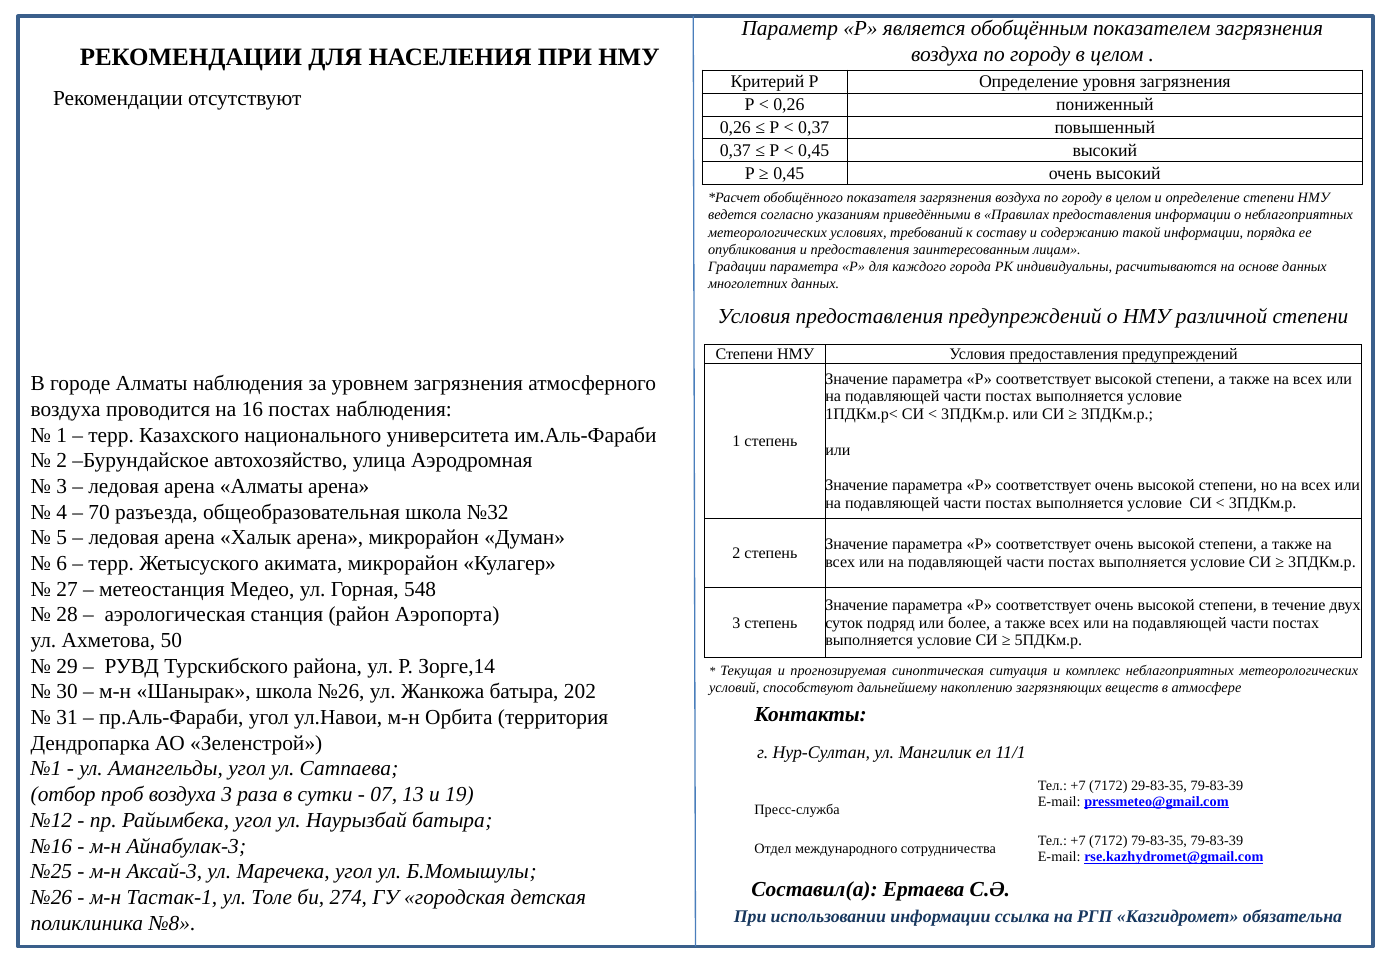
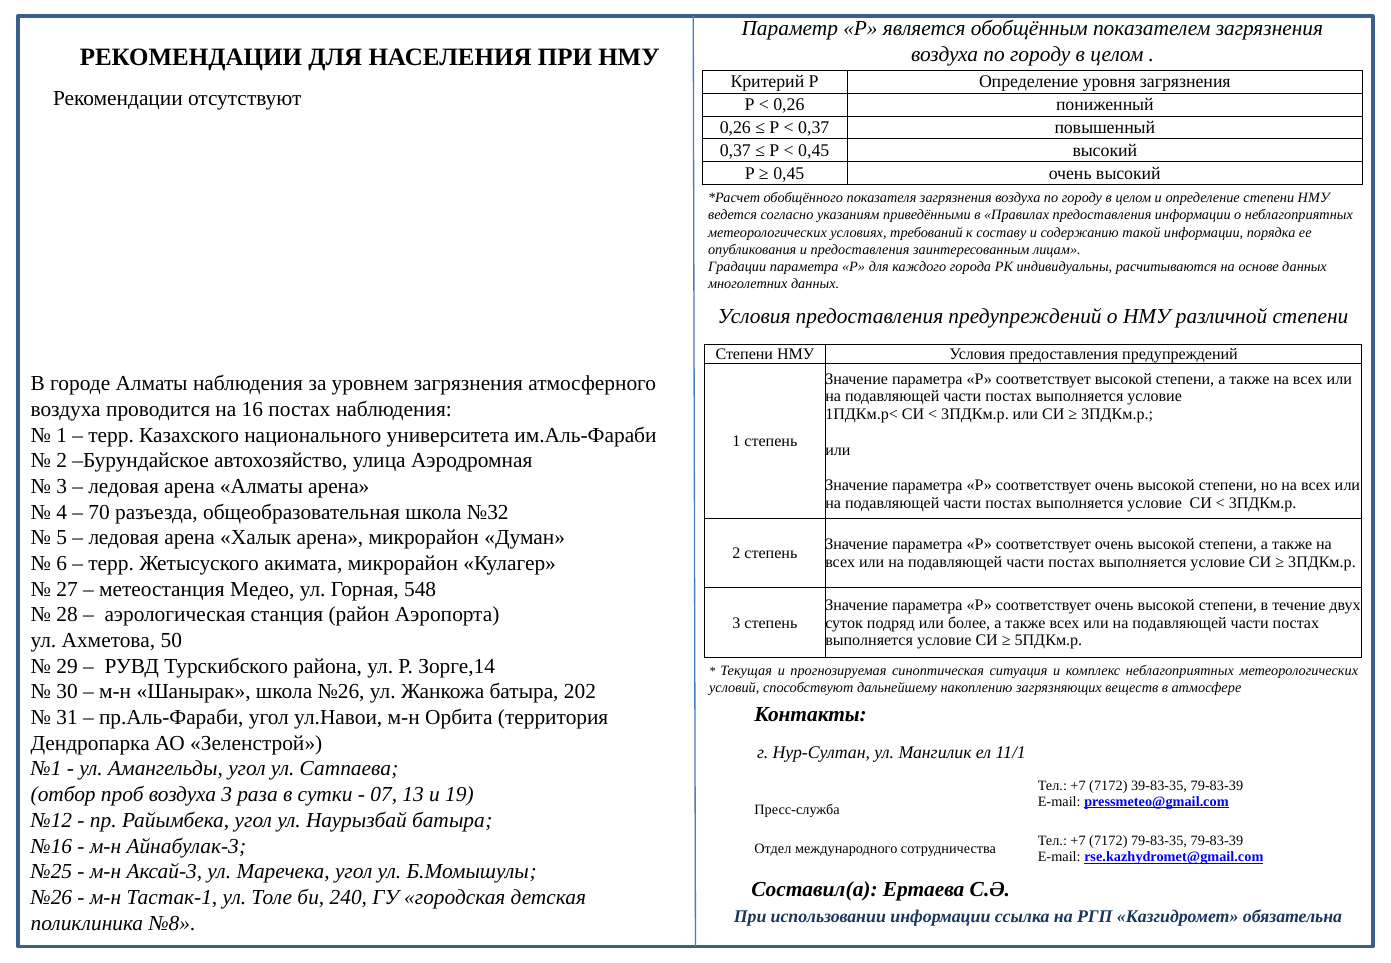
29-83-35: 29-83-35 -> 39-83-35 (1159, 786)
274: 274 -> 240 (348, 897)
